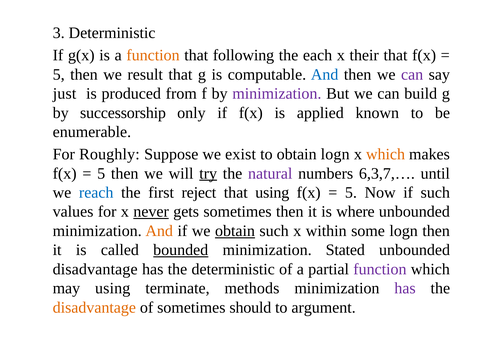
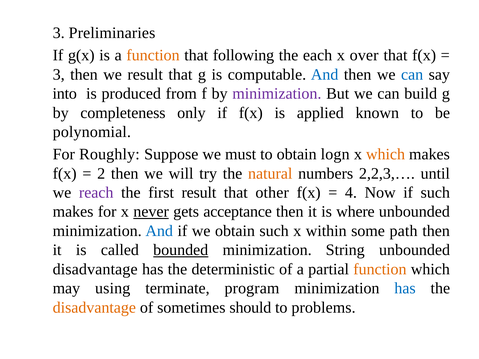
3 Deterministic: Deterministic -> Preliminaries (112, 33)
their: their -> over (364, 55)
5: 5 -> 3 (59, 75)
can colour: purple -> blue (412, 75)
just: just -> into (65, 94)
successorship: successorship -> completeness (123, 113)
enumerable: enumerable -> polynomial (92, 132)
exist: exist -> must (241, 154)
5: 5 -> 2 (101, 174)
try underline: present -> none (208, 174)
natural colour: purple -> orange (270, 174)
6,3,7,…: 6,3,7,… -> 2,2,3,… (387, 174)
reach colour: blue -> purple (96, 193)
first reject: reject -> result (199, 193)
that using: using -> other (272, 193)
5: 5 -> 4 (351, 193)
values: values -> makes (73, 212)
gets sometimes: sometimes -> acceptance (238, 212)
And colour: orange -> blue (159, 231)
obtain underline: present -> none (235, 231)
some logn: logn -> path (404, 231)
Stated: Stated -> String (345, 250)
function colour: purple -> orange (380, 269)
methods: methods -> program (252, 289)
has colour: purple -> blue (405, 289)
argument: argument -> problems (324, 308)
